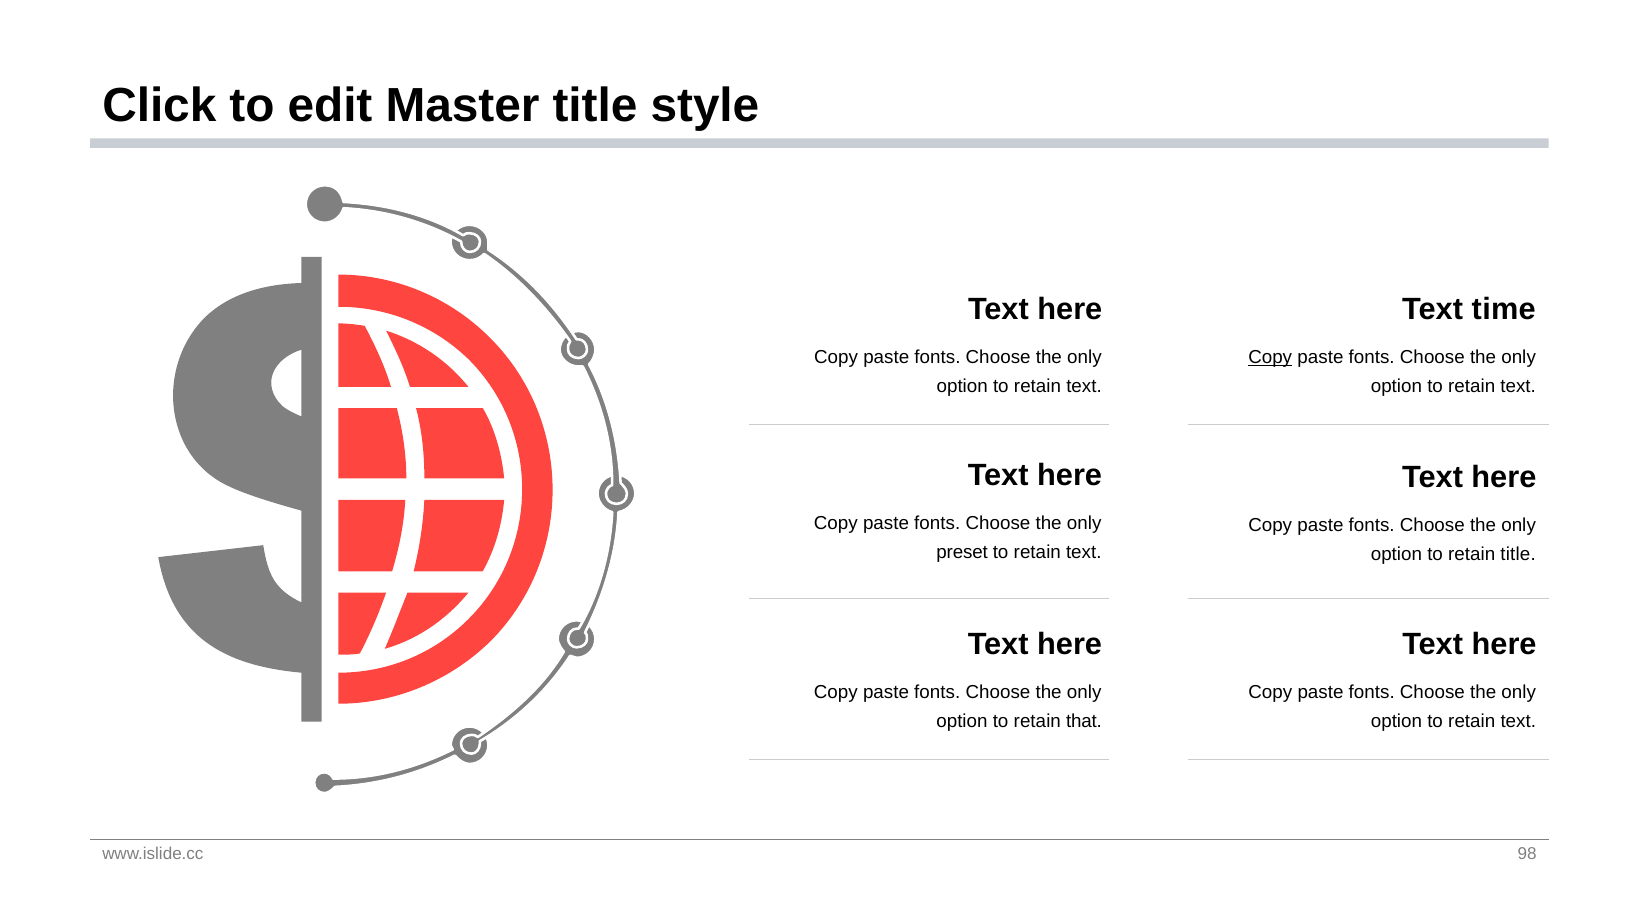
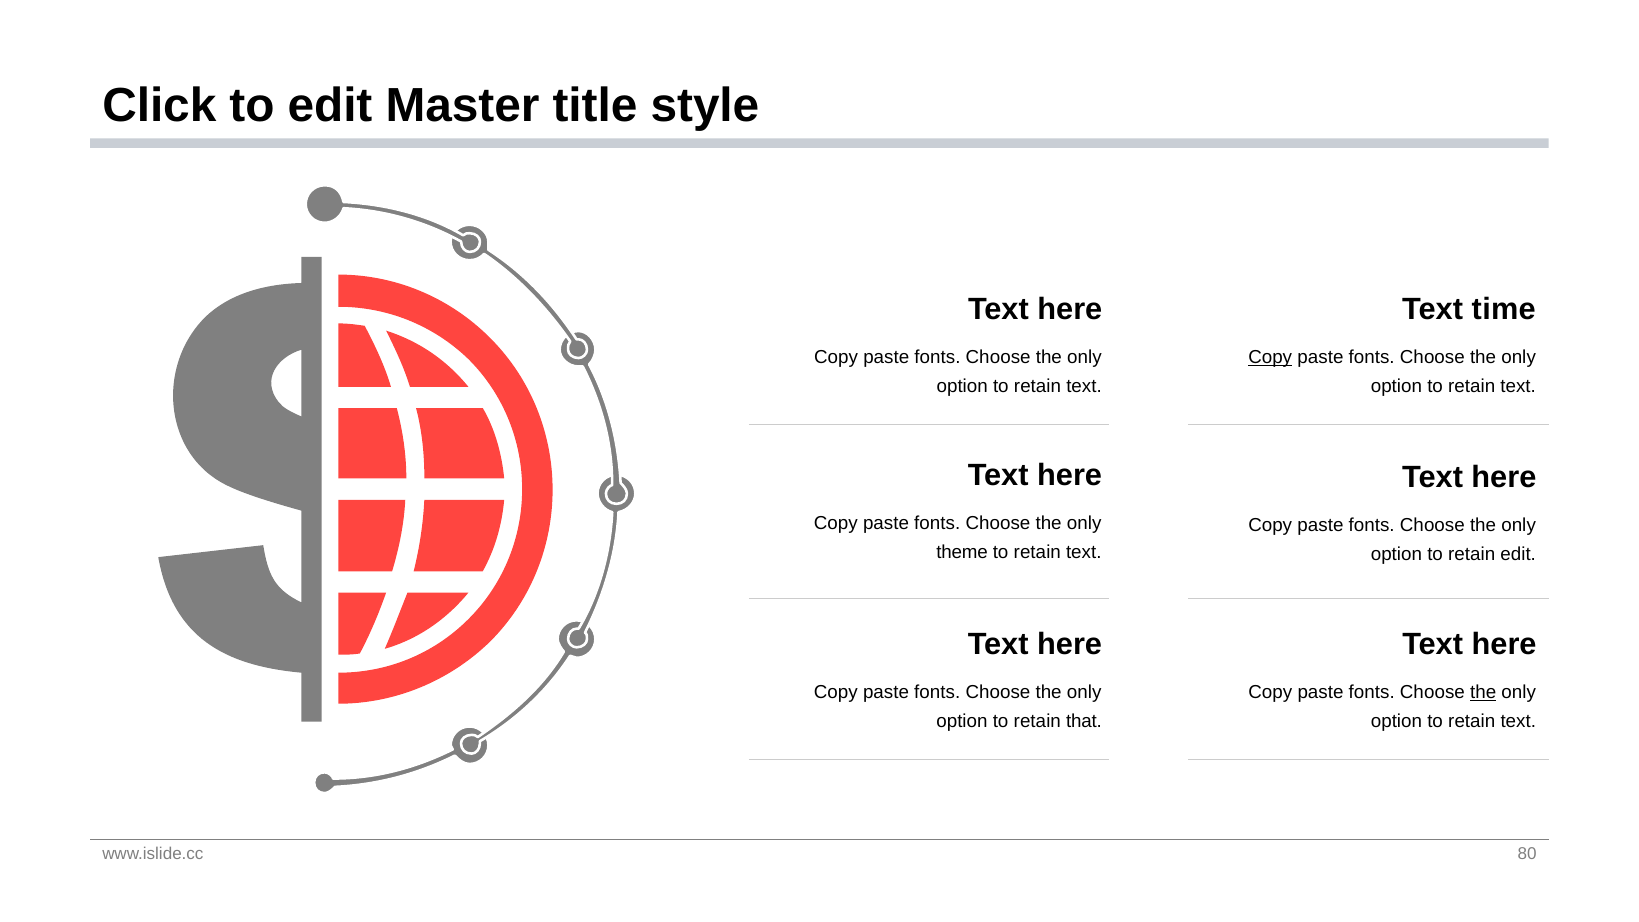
preset: preset -> theme (962, 552)
retain title: title -> edit (1518, 554)
the underline: none -> present (1483, 692)
98: 98 -> 80 (1527, 854)
